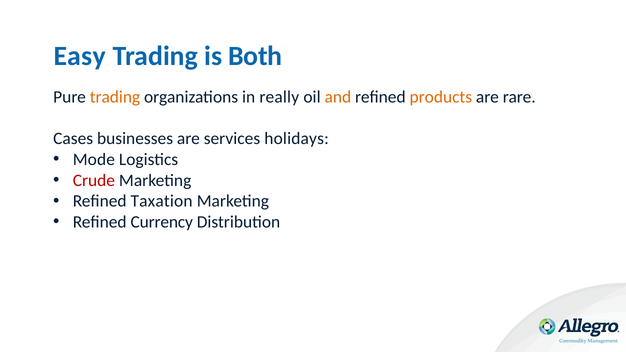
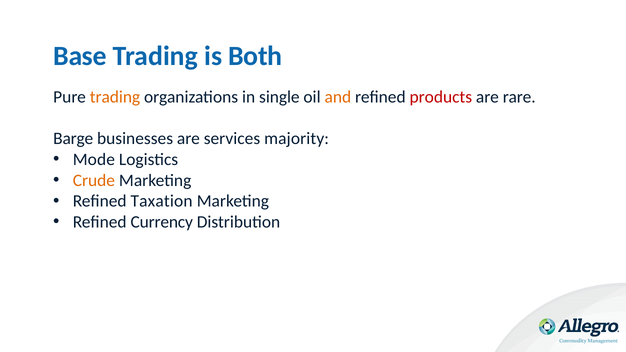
Easy: Easy -> Base (80, 56)
really: really -> single (279, 97)
products colour: orange -> red (441, 97)
Cases: Cases -> Barge (73, 139)
holidays: holidays -> majority (297, 139)
Crude colour: red -> orange (94, 180)
